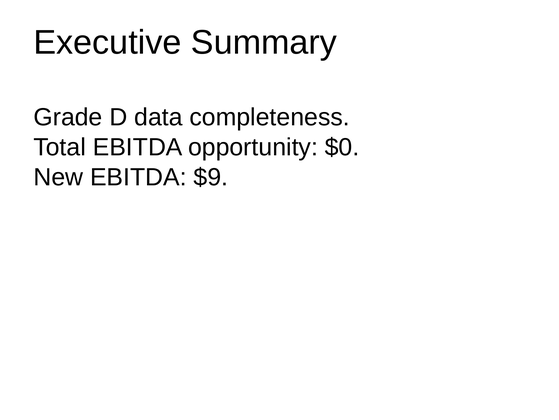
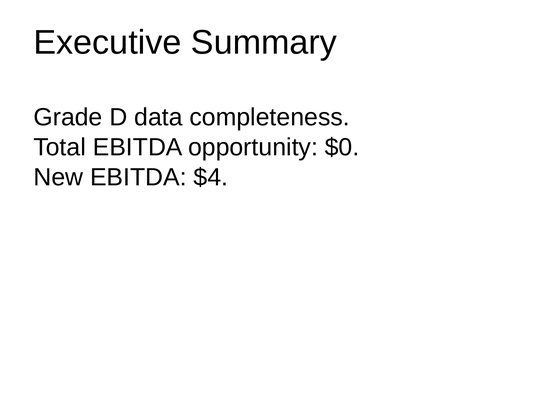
$9: $9 -> $4 (211, 177)
